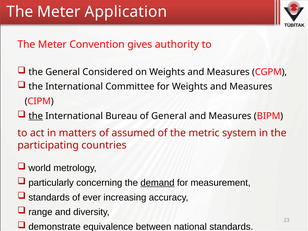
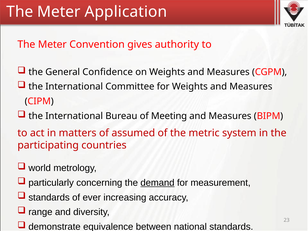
Considered: Considered -> Confidence (108, 72)
the underline: present -> none (36, 116)
of General: General -> Meeting (169, 116)
